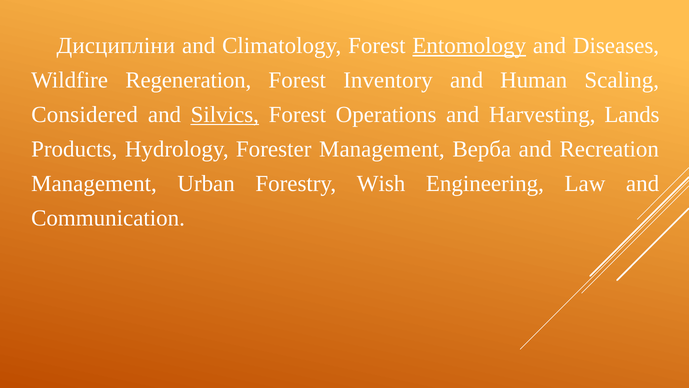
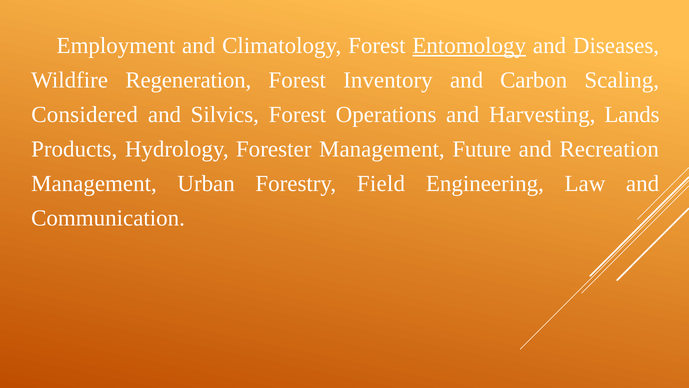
Дисципліни: Дисципліни -> Employment (116, 46)
Human: Human -> Carbon (534, 80)
Silvics underline: present -> none (225, 115)
Верба: Верба -> Future (482, 149)
Wish: Wish -> Field (381, 183)
